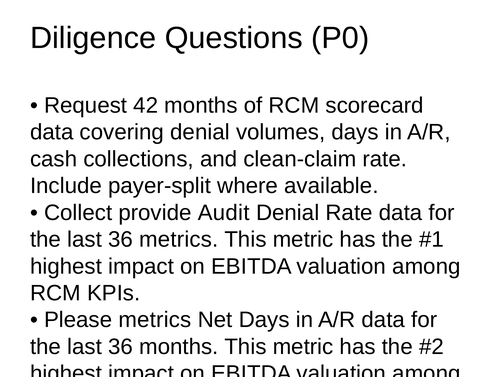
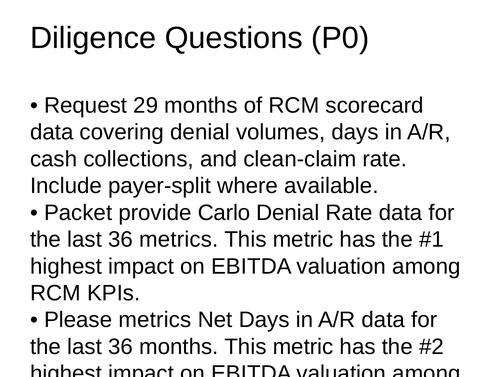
42: 42 -> 29 (146, 105)
Collect: Collect -> Packet (78, 212)
Audit: Audit -> Carlo (224, 212)
